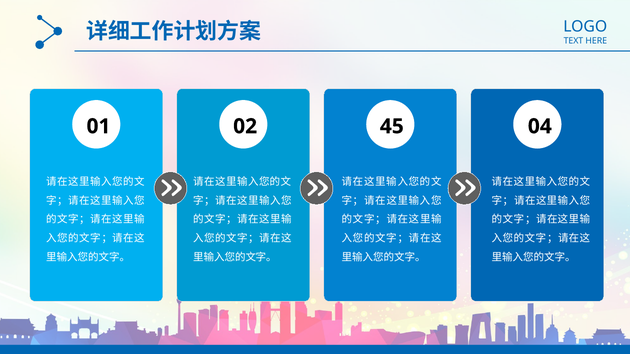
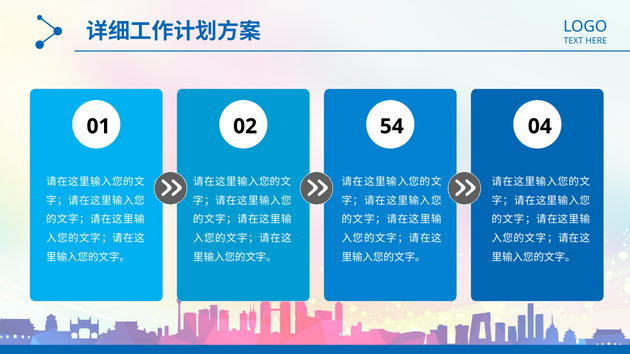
45: 45 -> 54 (392, 126)
